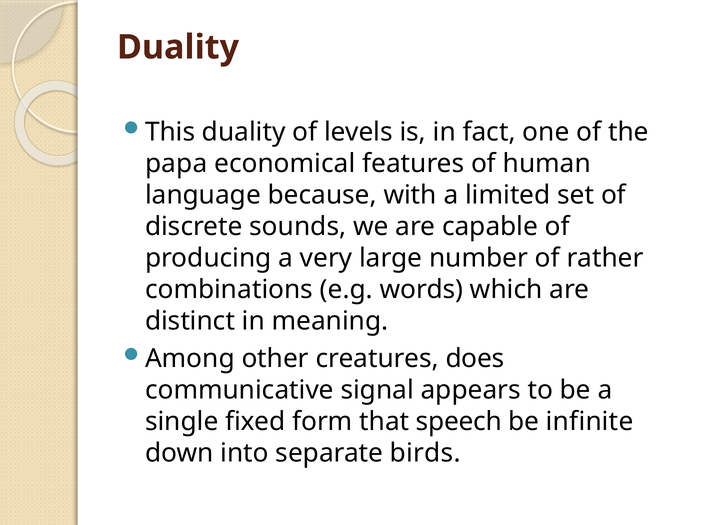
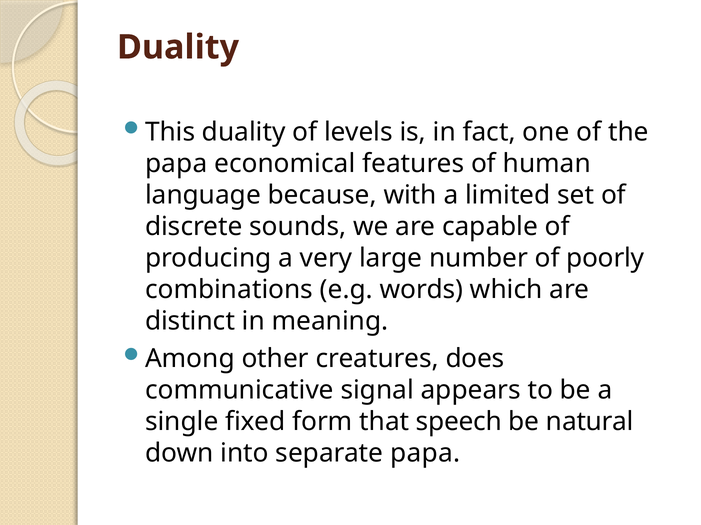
rather: rather -> poorly (605, 258)
infinite: infinite -> natural (590, 422)
separate birds: birds -> papa (425, 454)
